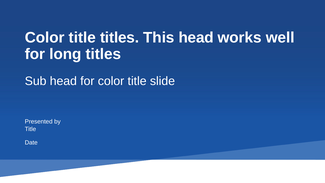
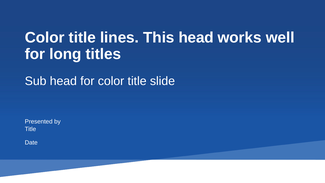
title titles: titles -> lines (119, 38)
